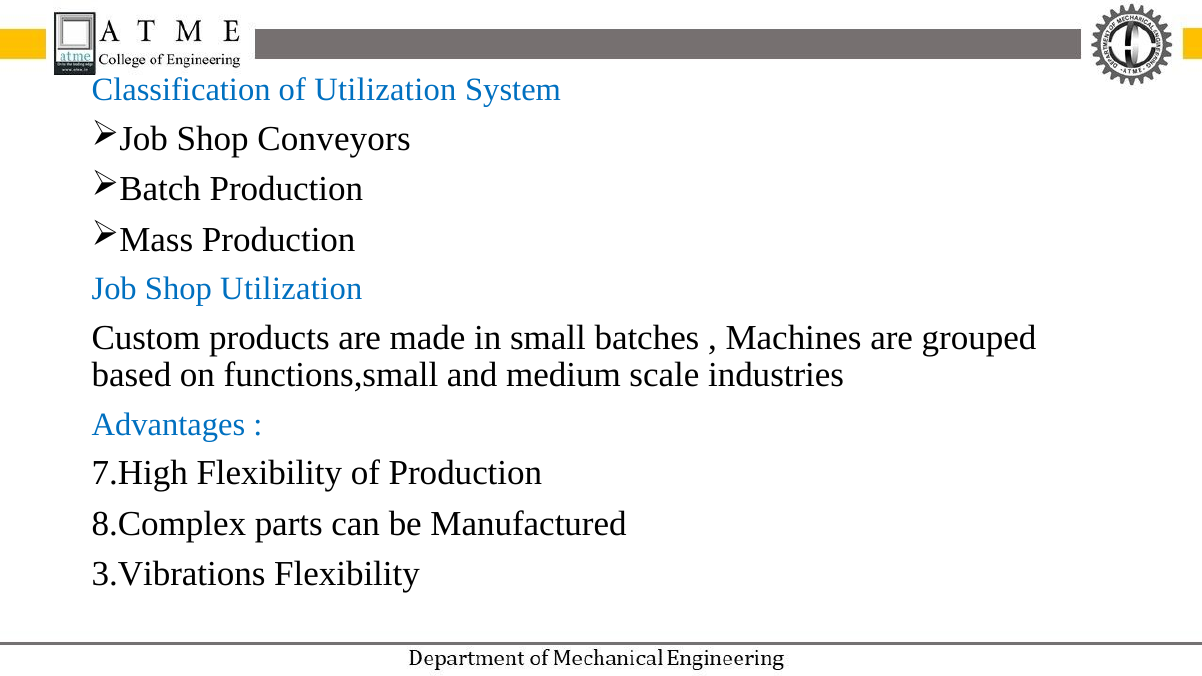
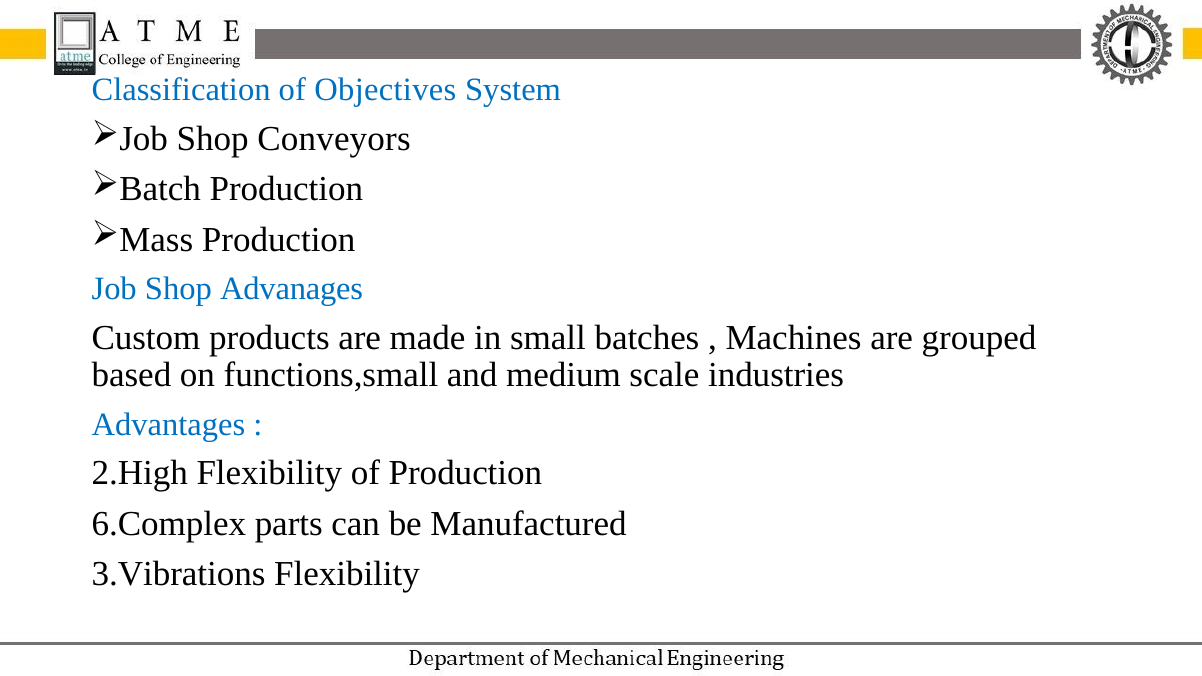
of Utilization: Utilization -> Objectives (385, 90)
Shop Utilization: Utilization -> Advanages (292, 289)
7.High: 7.High -> 2.High (140, 473)
8.Complex: 8.Complex -> 6.Complex (169, 524)
